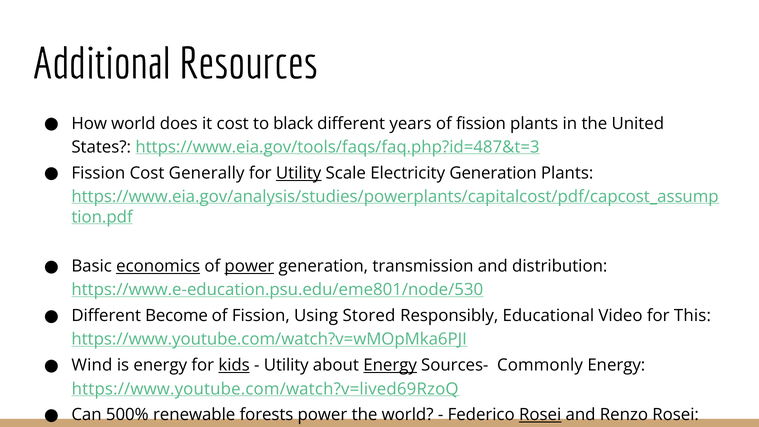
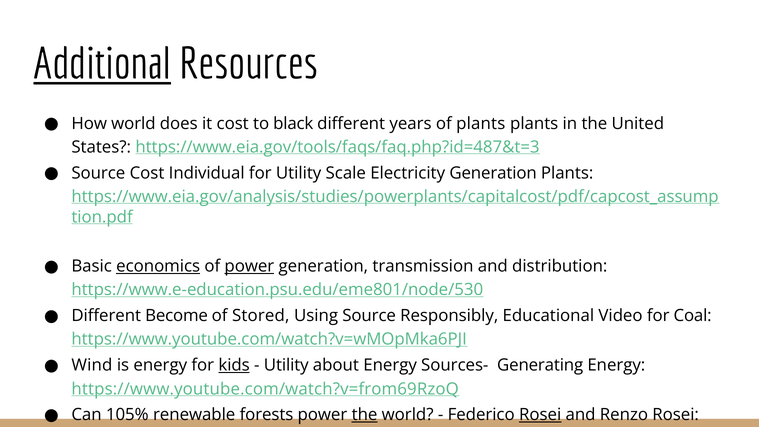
Additional underline: none -> present (102, 64)
fission: fission -> plants (481, 124)
Fission: Fission -> Source (98, 173)
Generally: Generally -> Individual (207, 173)
Utility underline: present -> none (299, 173)
Fission: Fission -> Stored (261, 316)
Using Stored: Stored -> Source (369, 316)
This: This -> Coal (693, 316)
Energy underline: present -> none (390, 365)
Commonly: Commonly -> Generating (540, 365)
https://www.youtube.com/watch?v=lived69RzoQ: https://www.youtube.com/watch?v=lived69RzoQ -> https://www.youtube.com/watch?v=from69RzoQ (265, 389)
500%: 500% -> 105% (127, 415)
the underline: none -> present (365, 415)
